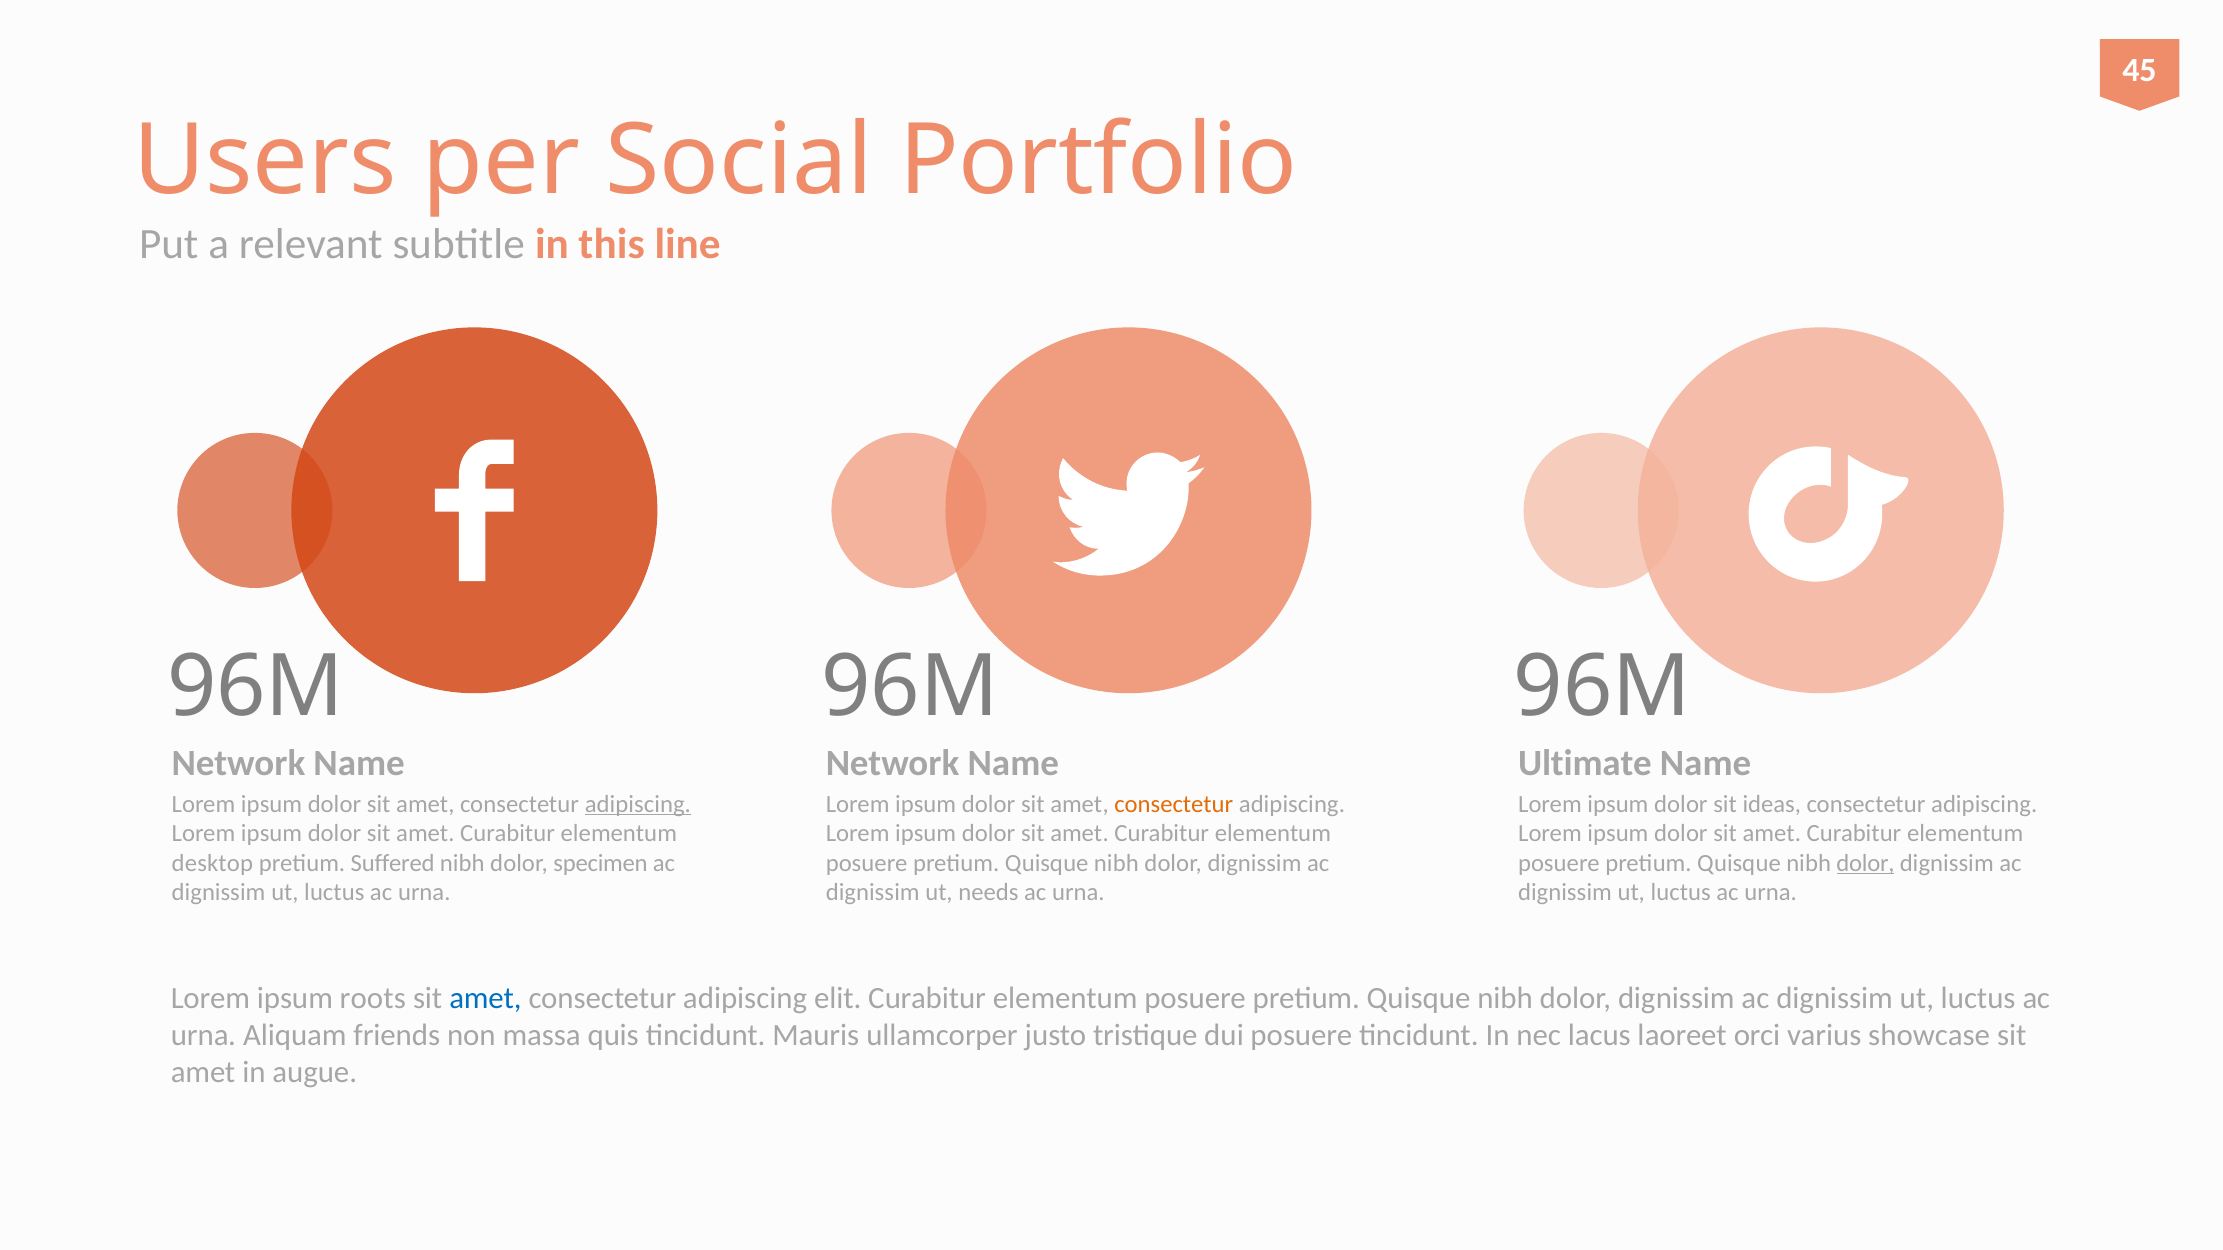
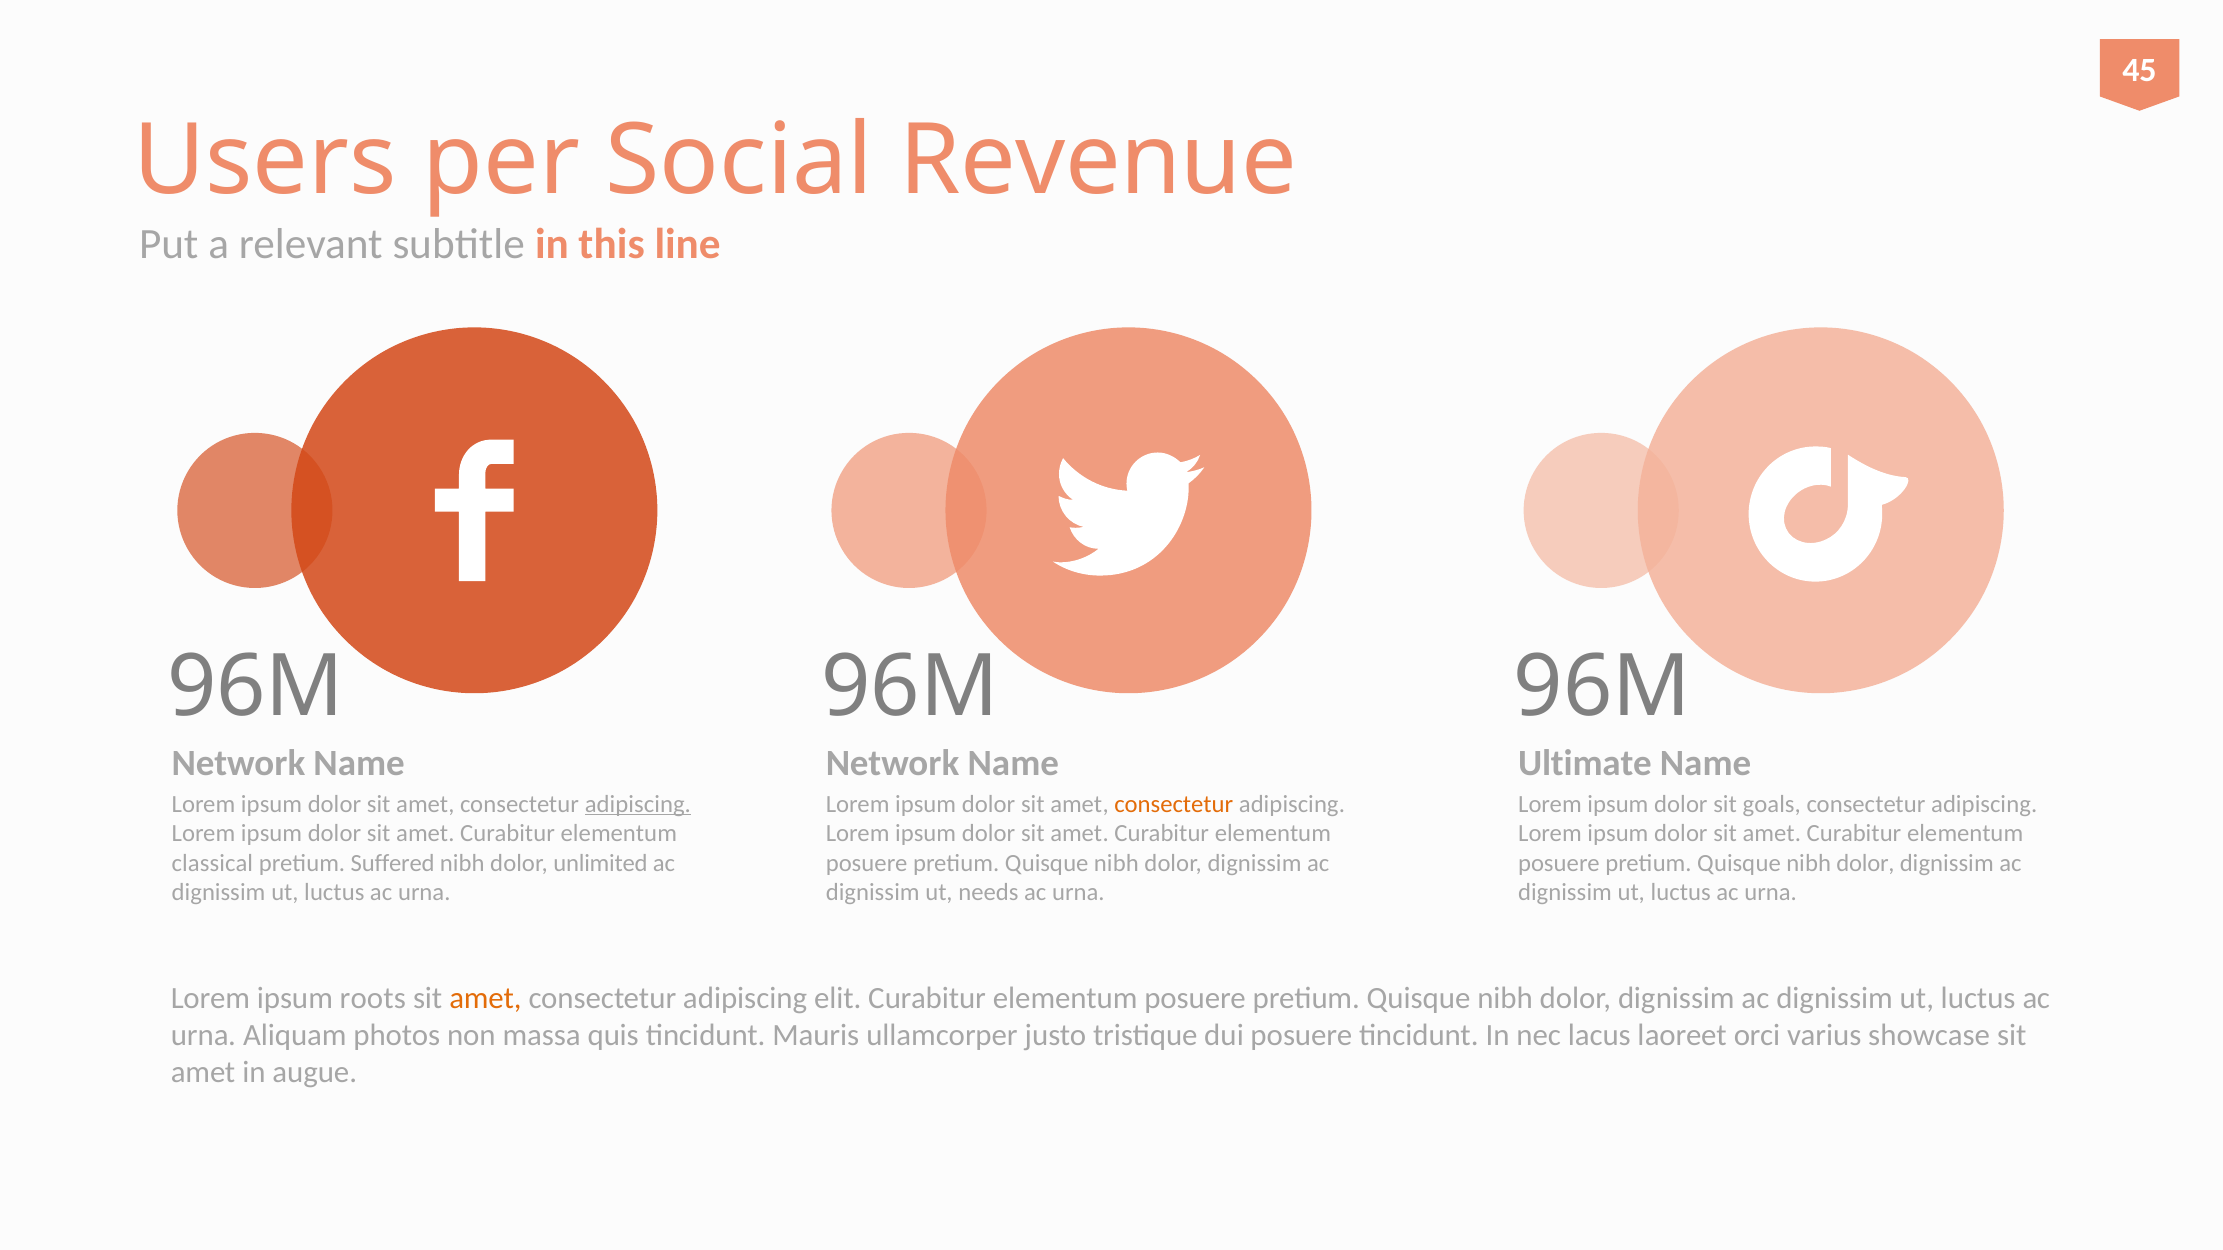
Portfolio: Portfolio -> Revenue (1098, 161)
ideas: ideas -> goals (1772, 804)
desktop: desktop -> classical (212, 863)
specimen: specimen -> unlimited (601, 863)
dolor underline: present -> none (1865, 863)
amet colour: blue -> orange (485, 999)
friends: friends -> photos (397, 1036)
